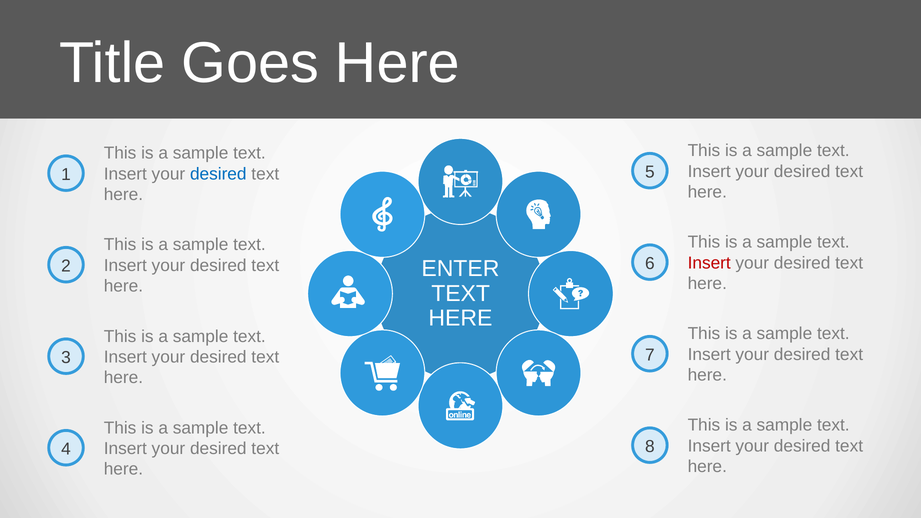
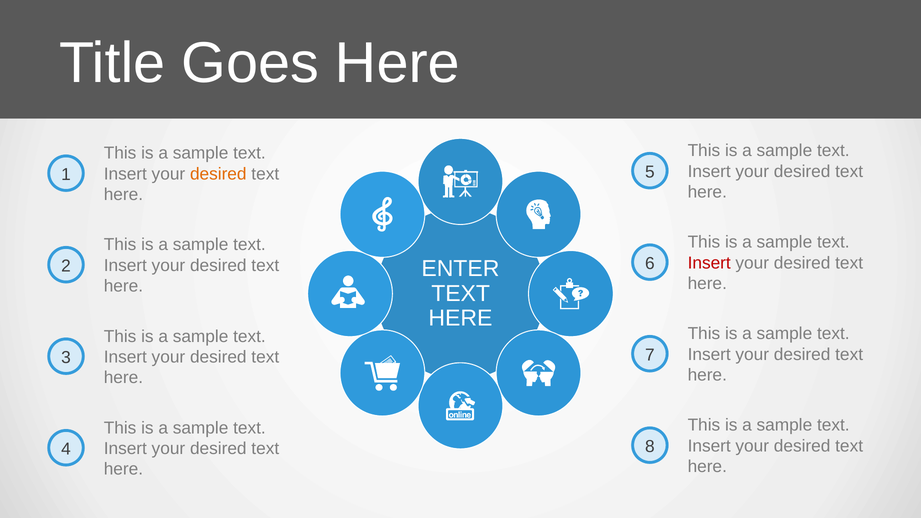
desired colour: blue -> orange (218, 174)
